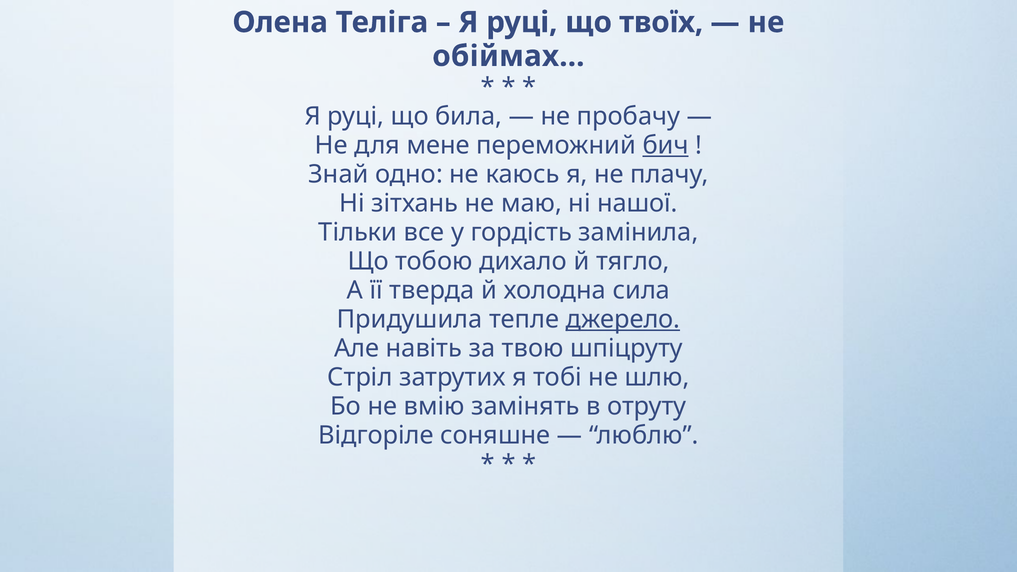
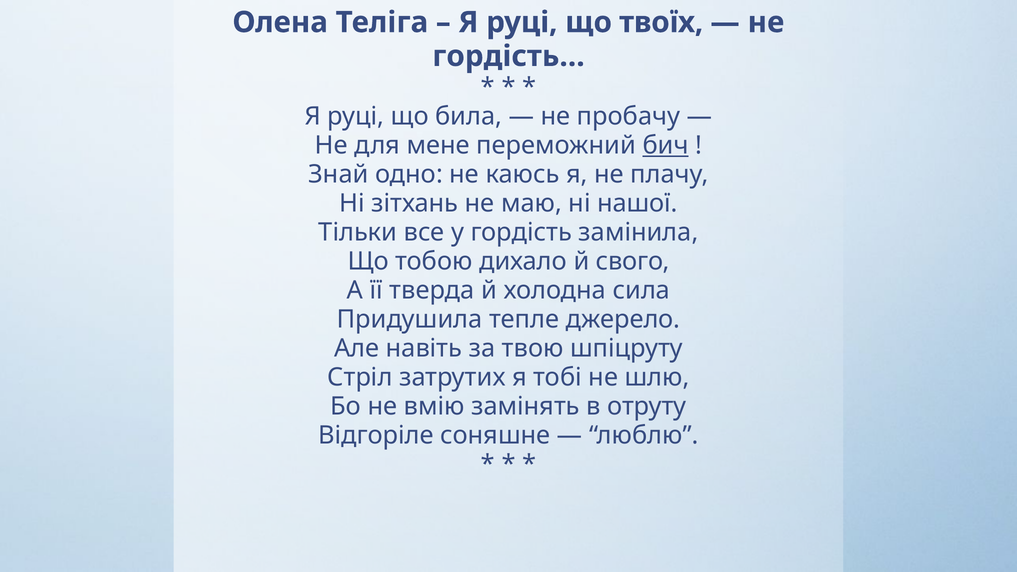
обіймах…: обіймах… -> гордiсть… (509, 56)
тягло: тягло -> свого (633, 261)
джерело underline: present -> none (623, 319)
